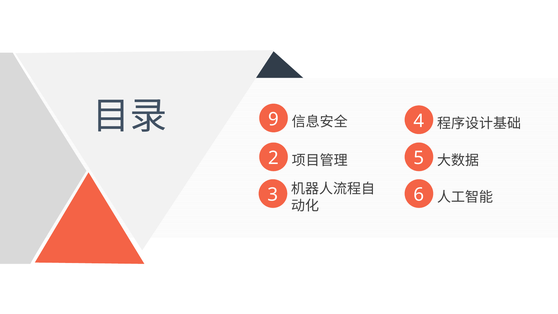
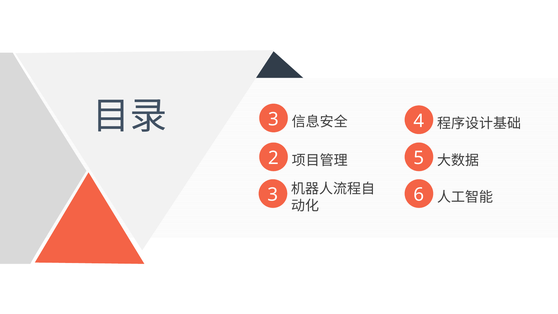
9: 9 -> 3 (274, 119)
